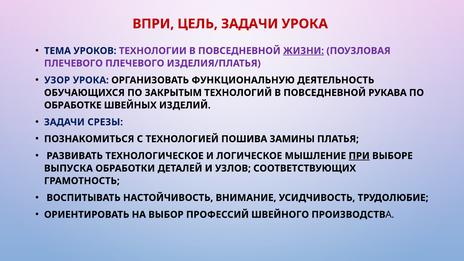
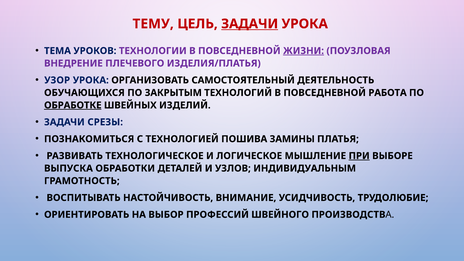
ВПРИ: ВПРИ -> ТЕМУ (153, 24)
ЗАДАЧИ underline: none -> present (250, 24)
ПЛЕЧЕВОГО: ПЛЕЧЕВОГО -> ВНЕДРЕНИЕ (73, 63)
ФУНКЦИОНАЛЬНУЮ: ФУНКЦИОНАЛЬНУЮ -> САМОСТОЯТЕЛЬНЫЙ (243, 80)
РУКАВА: РУКАВА -> РАБОТА (388, 93)
ОБРАБОТКЕ underline: none -> present (73, 105)
СООТВЕТСТВУЮЩИХ: СООТВЕТСТВУЮЩИХ -> ИНДИВИДУАЛЬНЫМ (305, 168)
